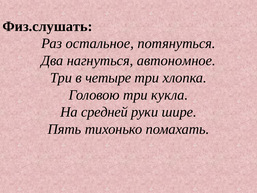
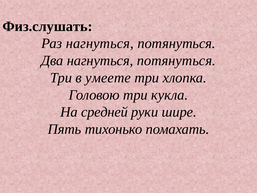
Раз остальное: остальное -> нагнуться (100, 43)
Два нагнуться автономное: автономное -> потянуться (176, 61)
четыре: четыре -> умеете (108, 78)
